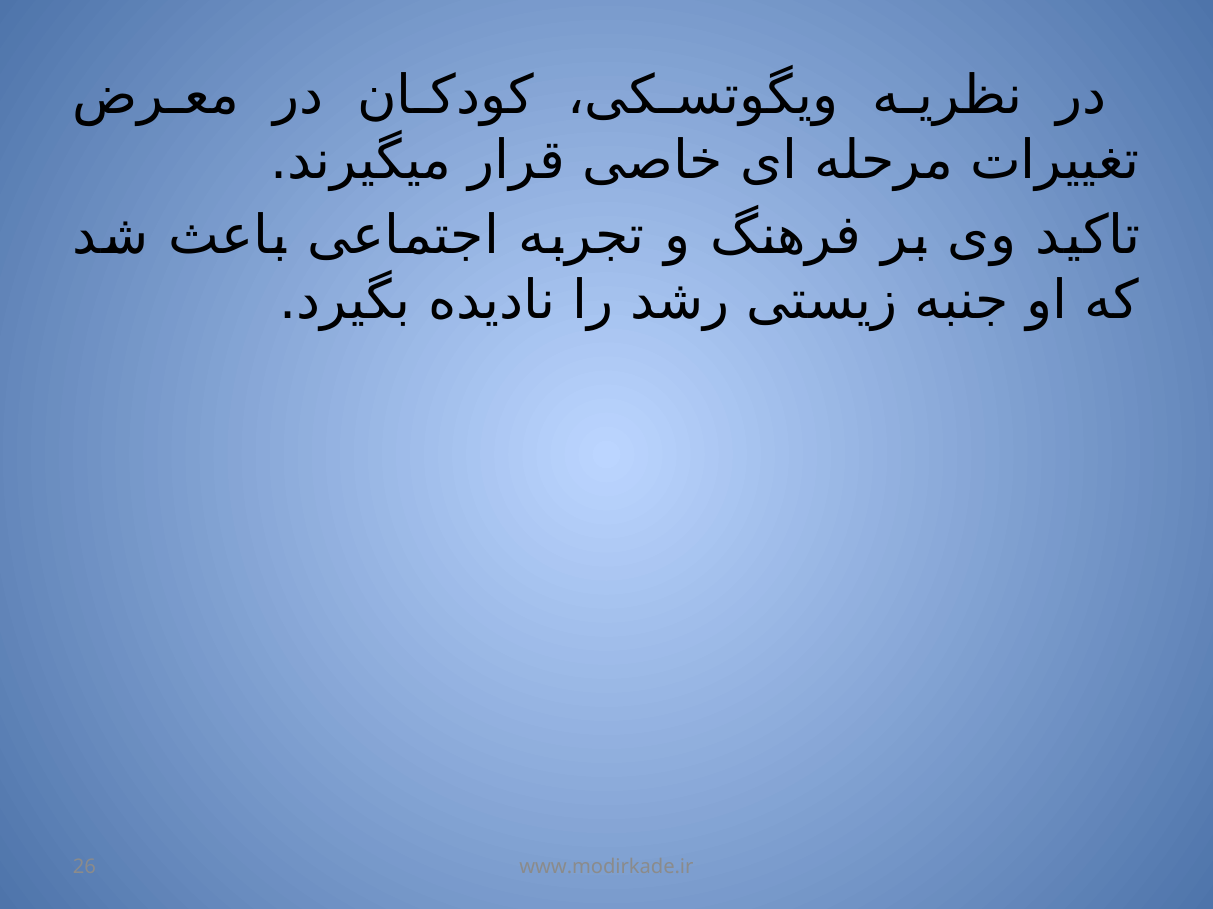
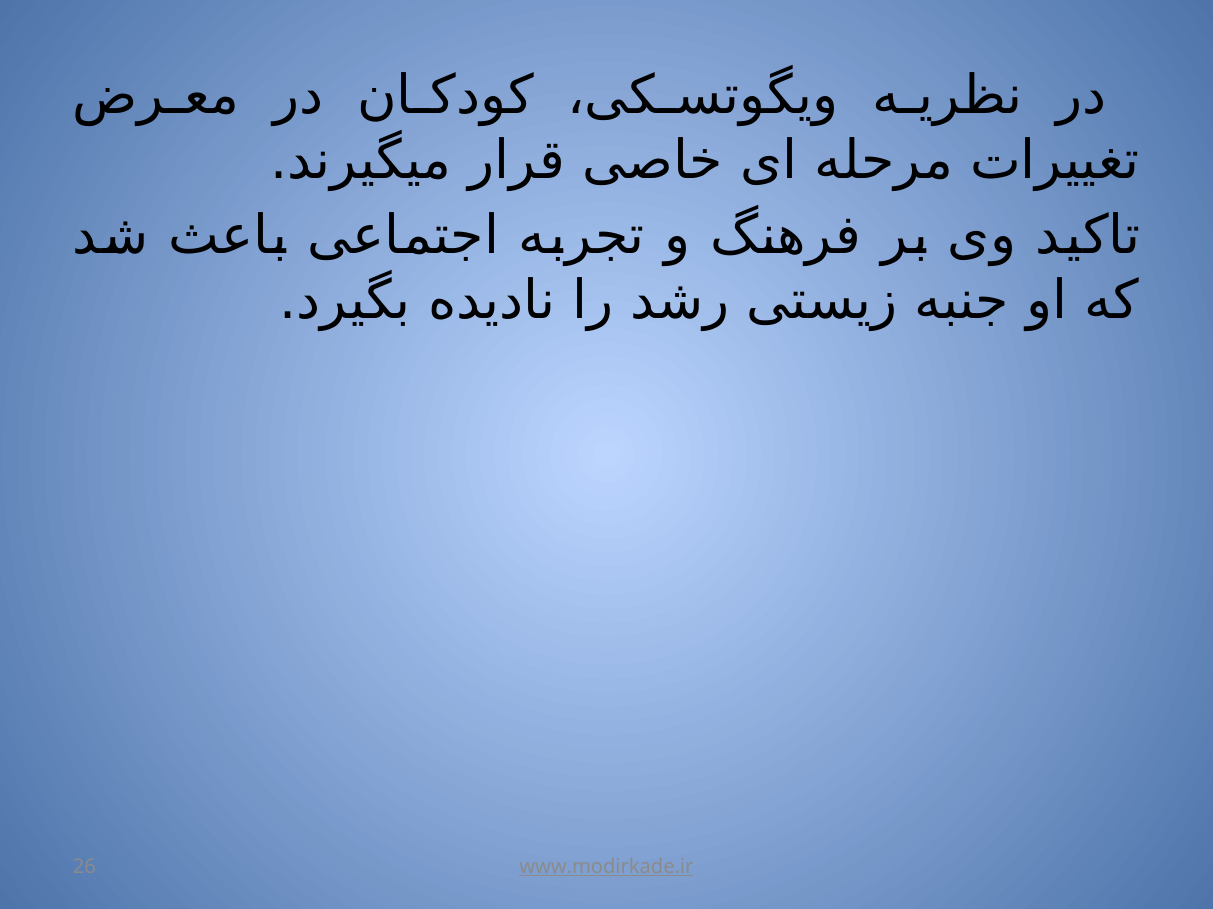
www.modirkade.ir underline: none -> present (606, 867)
